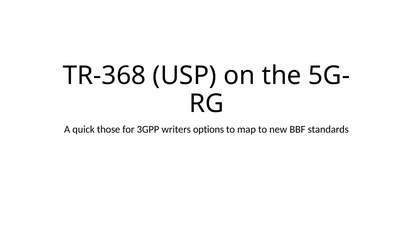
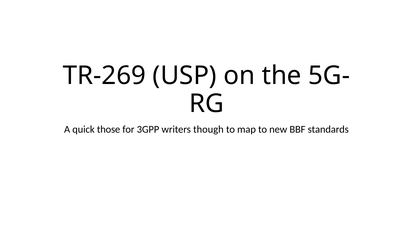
TR-368: TR-368 -> TR-269 (104, 75)
options: options -> though (208, 129)
